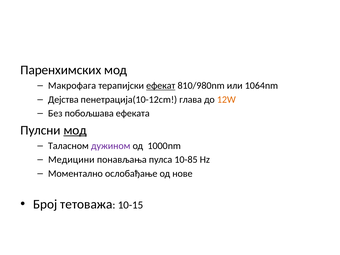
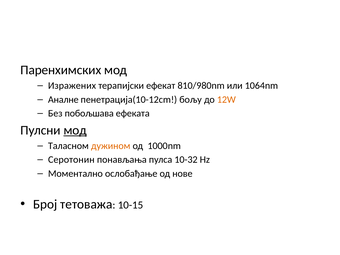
Макрофага: Макрофага -> Изражених (72, 86)
ефекат underline: present -> none (161, 86)
Дејства: Дејства -> Аналне (63, 100)
глава: глава -> бољу (191, 100)
дужином colour: purple -> orange (111, 146)
Медицини: Медицини -> Серотонин (71, 160)
10-85: 10-85 -> 10-32 (186, 160)
